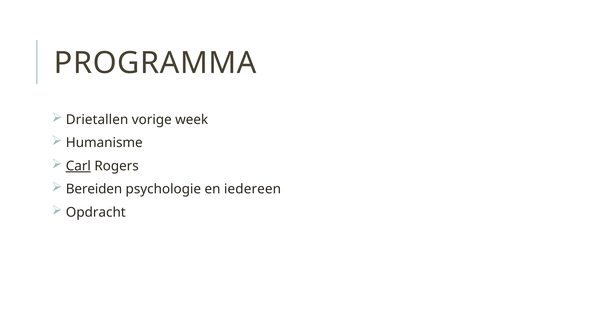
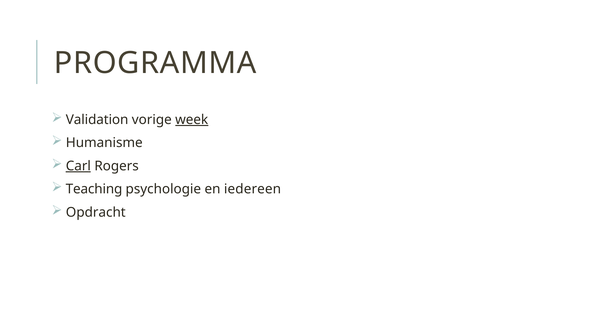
Drietallen: Drietallen -> Validation (97, 120)
week underline: none -> present (192, 120)
Bereiden: Bereiden -> Teaching (94, 189)
